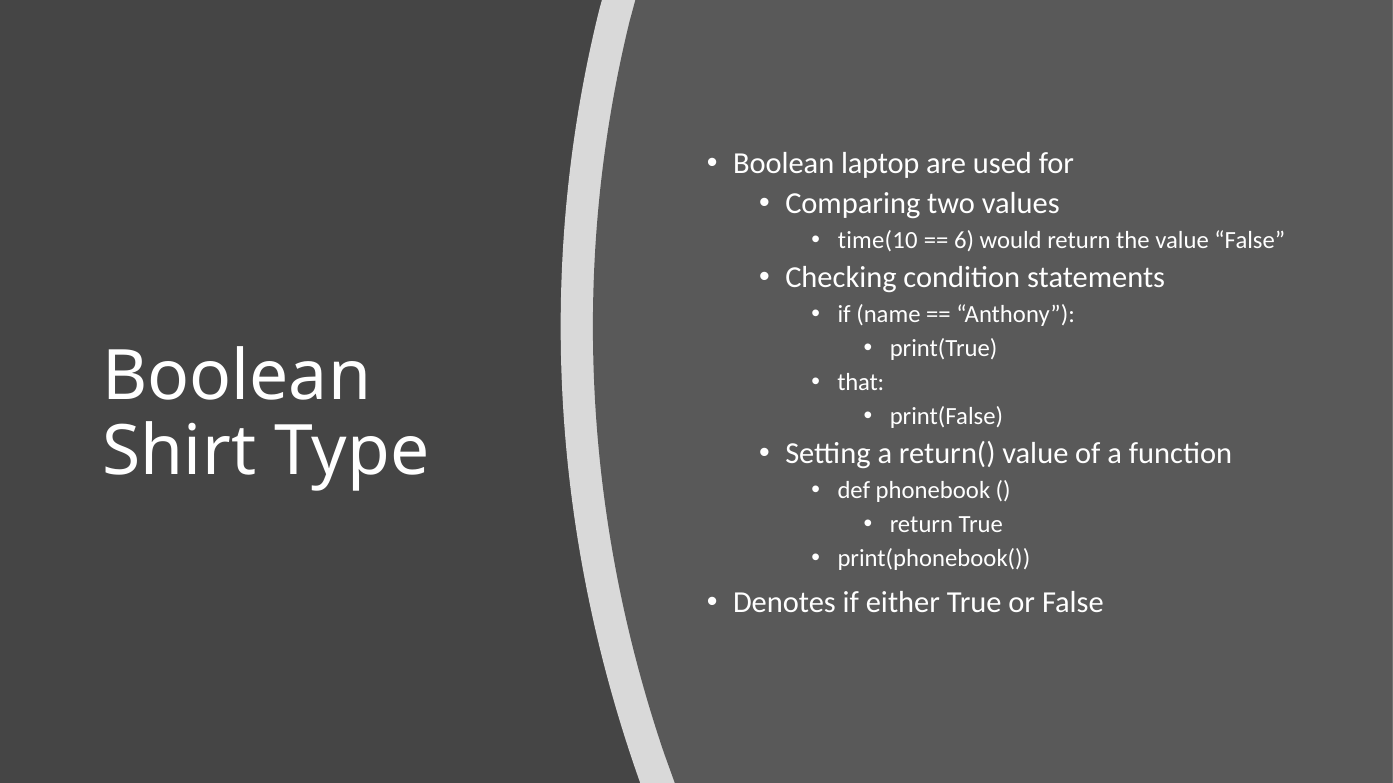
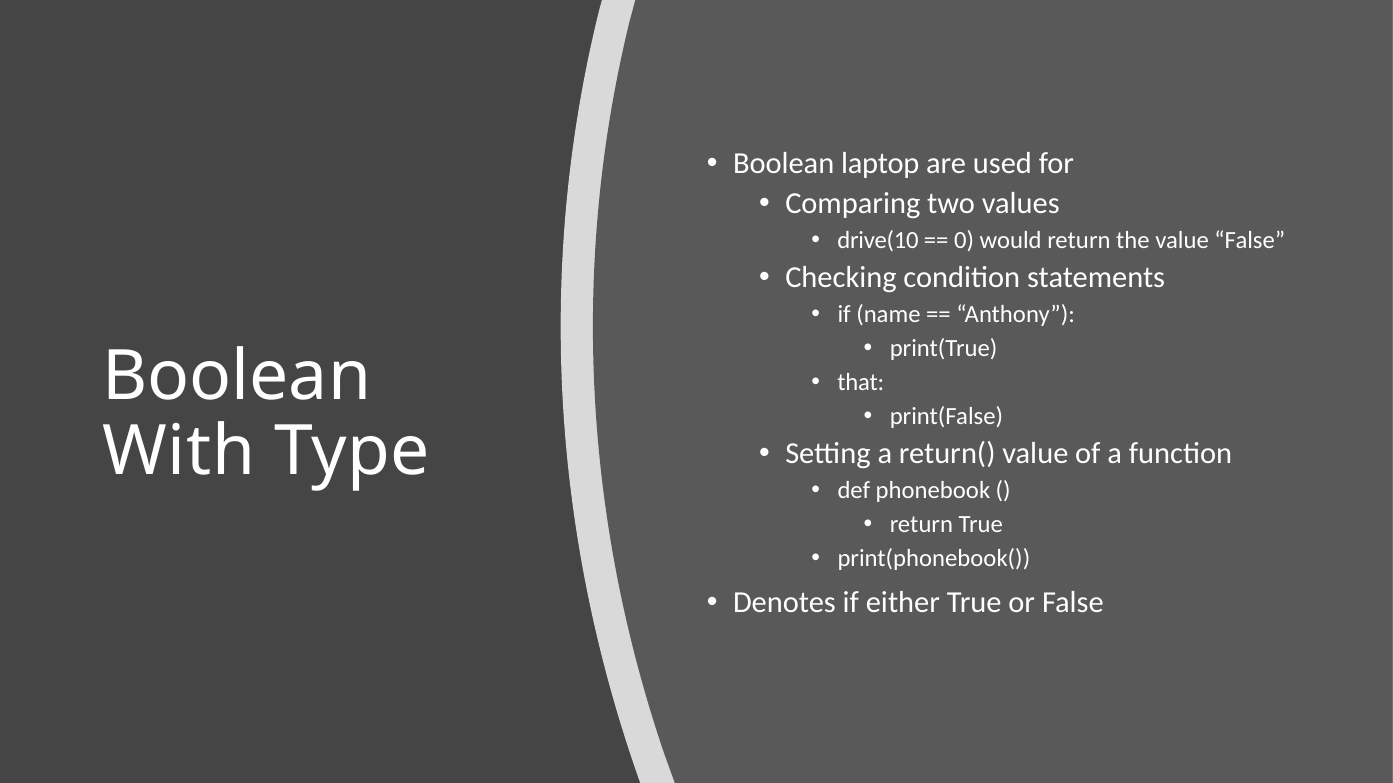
time(10: time(10 -> drive(10 (878, 241)
6: 6 -> 0 (964, 241)
Shirt: Shirt -> With (179, 452)
